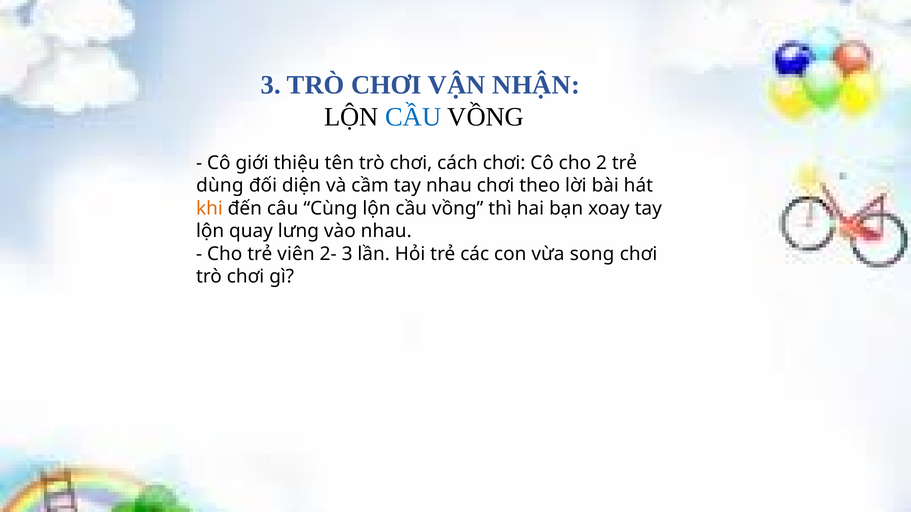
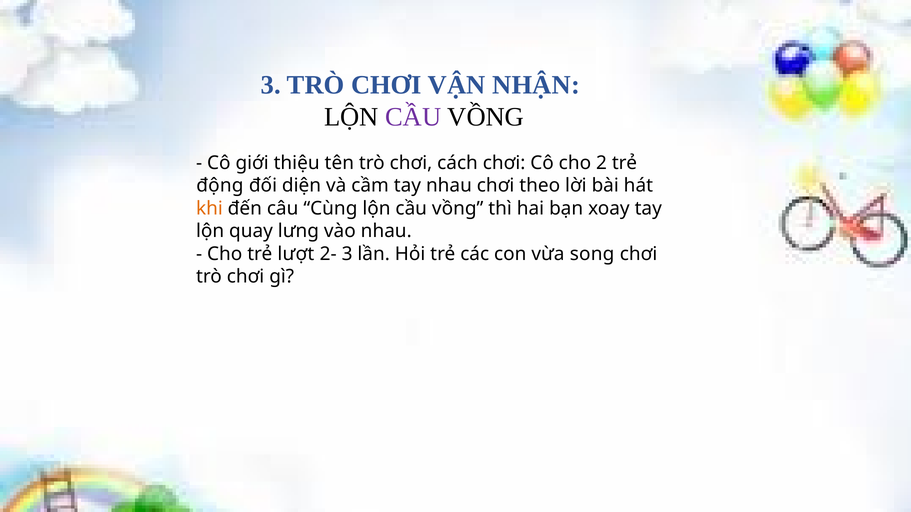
CẦU colour: blue -> purple (413, 117)
dùng: dùng -> động (220, 186)
viên: viên -> lượt (296, 254)
